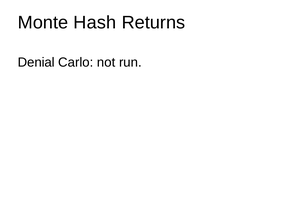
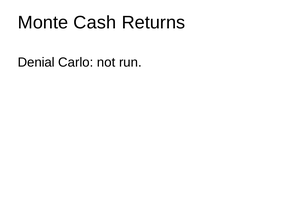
Hash: Hash -> Cash (95, 23)
